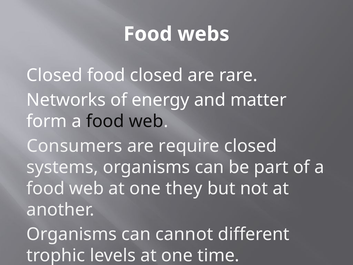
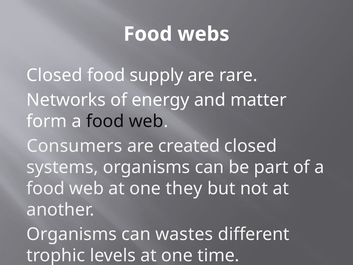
food closed: closed -> supply (157, 75)
require: require -> created (189, 146)
cannot: cannot -> wastes (184, 234)
